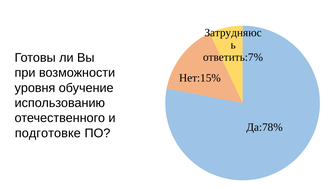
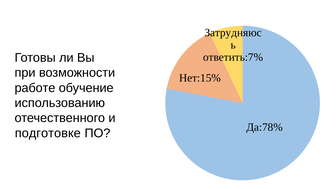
уровня: уровня -> работе (35, 88)
